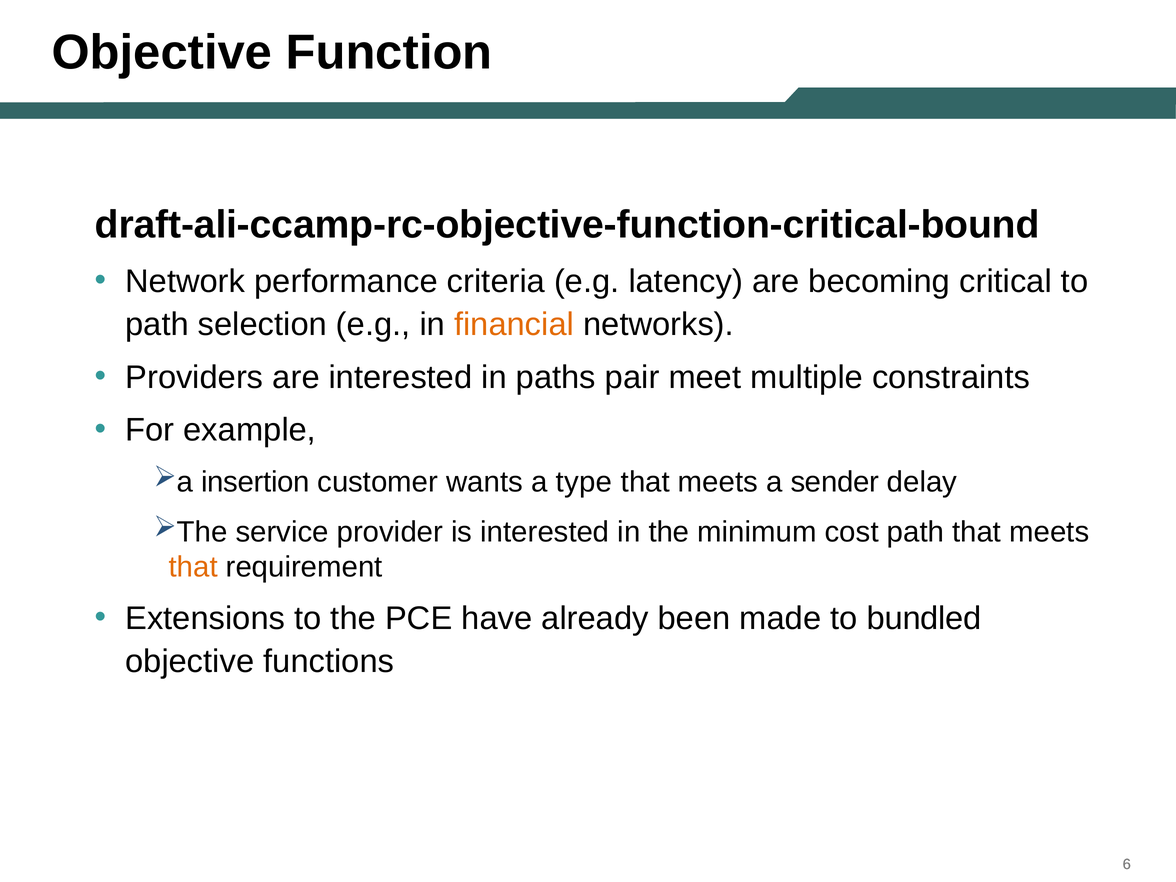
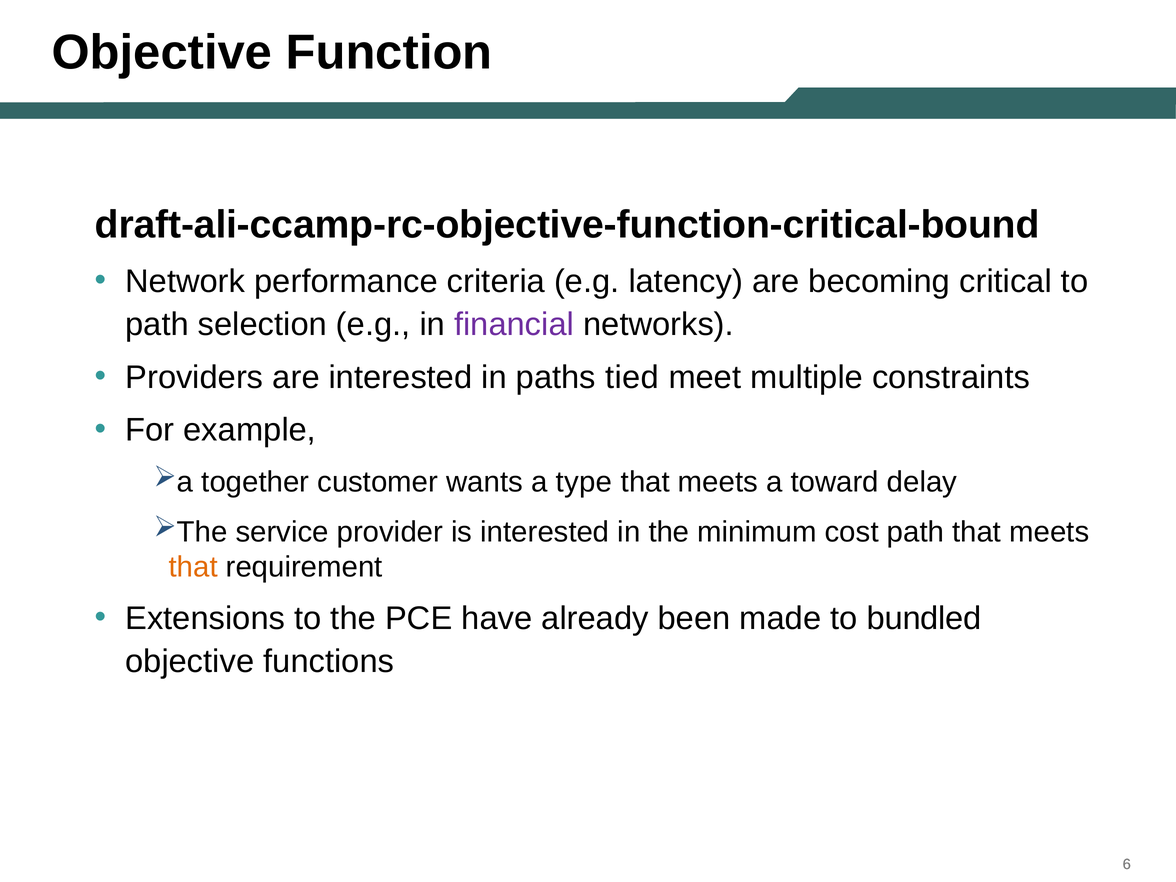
financial colour: orange -> purple (514, 324)
pair: pair -> tied (632, 377)
insertion: insertion -> together (255, 482)
sender: sender -> toward (835, 482)
